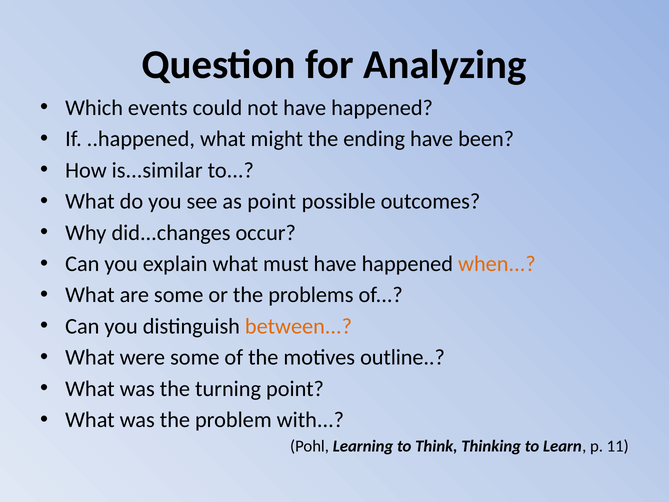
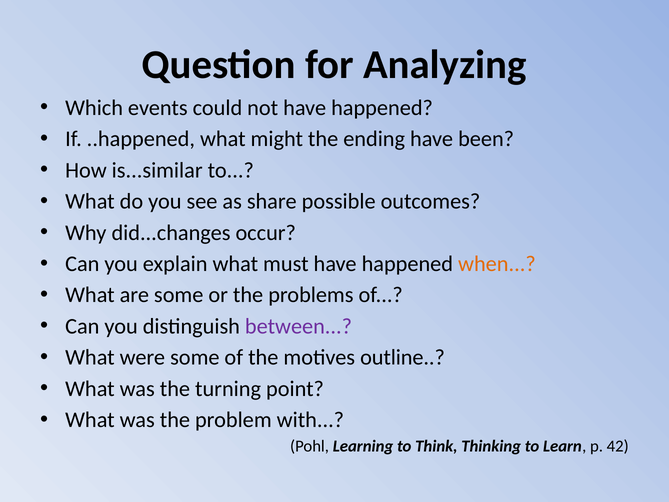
as point: point -> share (272, 201)
between colour: orange -> purple (298, 326)
11: 11 -> 42 (618, 446)
